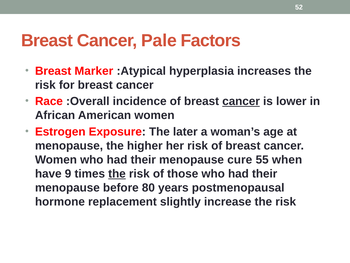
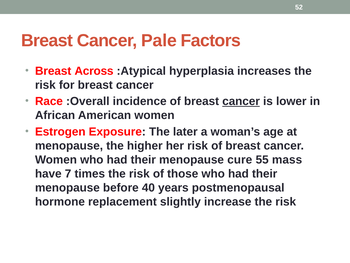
Marker: Marker -> Across (94, 71)
when: when -> mass (287, 159)
9: 9 -> 7 (68, 173)
the underline: present -> none (117, 173)
80: 80 -> 40 (148, 187)
